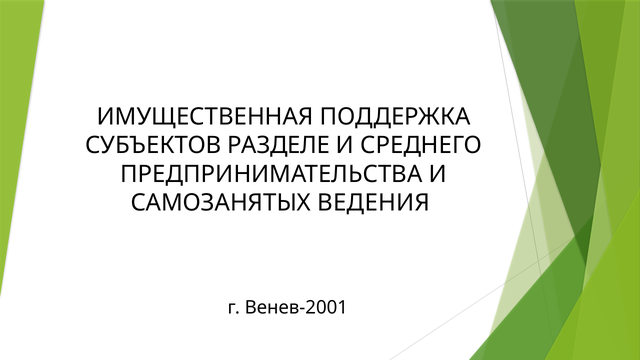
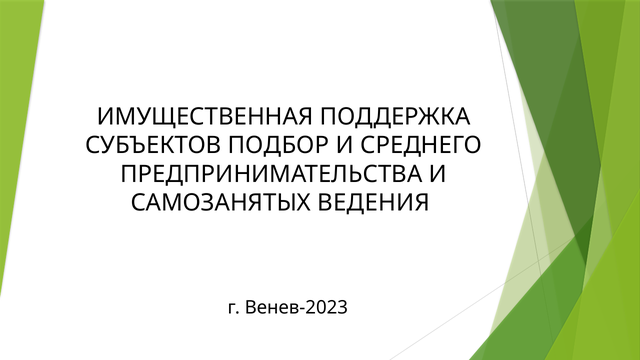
РАЗДЕЛЕ: РАЗДЕЛЕ -> ПОДБОР (279, 145)
Венев-2001: Венев-2001 -> Венев-2023 (296, 308)
